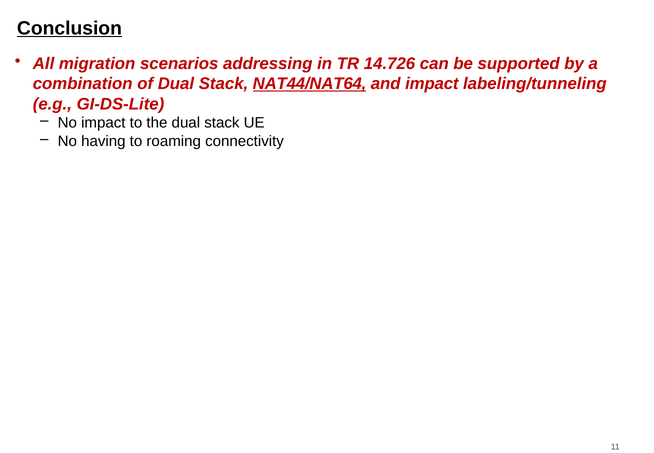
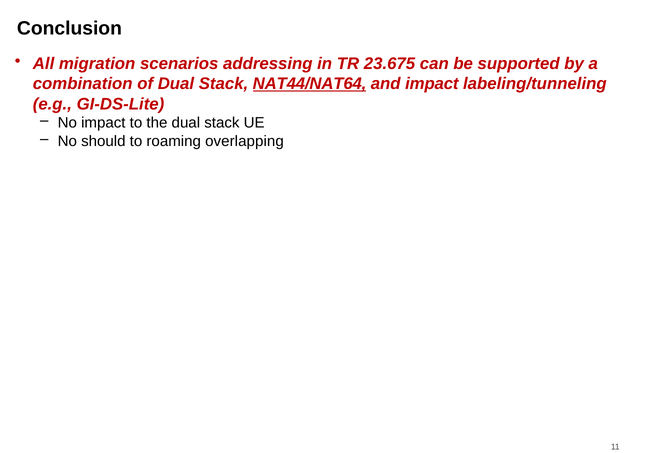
Conclusion underline: present -> none (69, 28)
14.726: 14.726 -> 23.675 (390, 64)
having: having -> should (103, 141)
connectivity: connectivity -> overlapping (244, 141)
